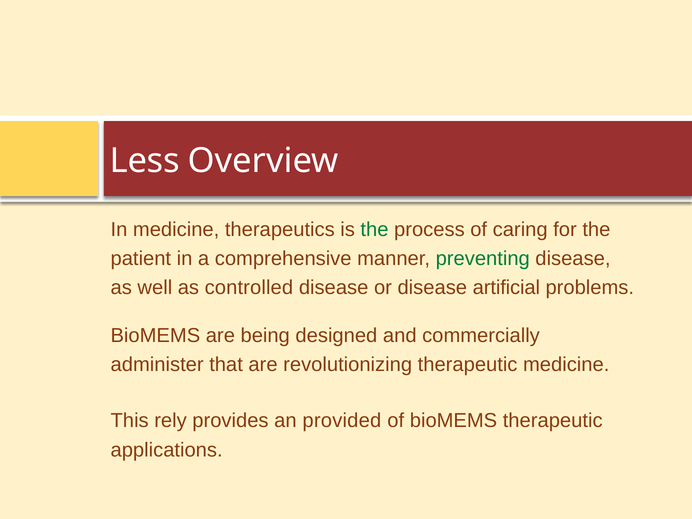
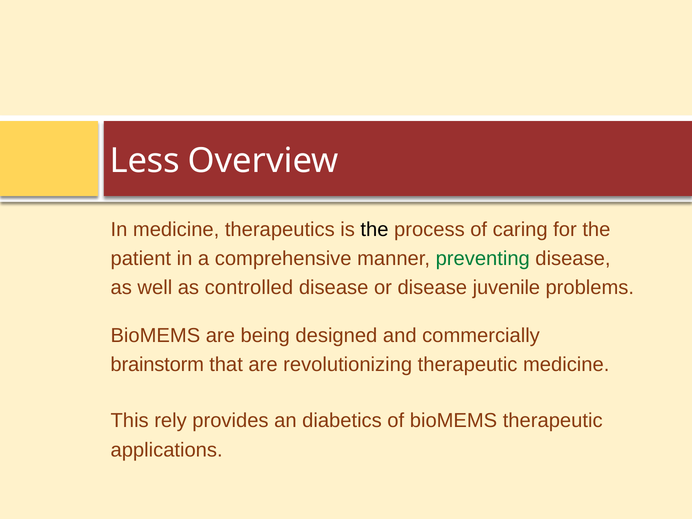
the colour: green -> black (375, 229)
artificial: artificial -> juvenile (506, 287)
administer: administer -> brainstorm (157, 364)
provided: provided -> diabetics (342, 421)
